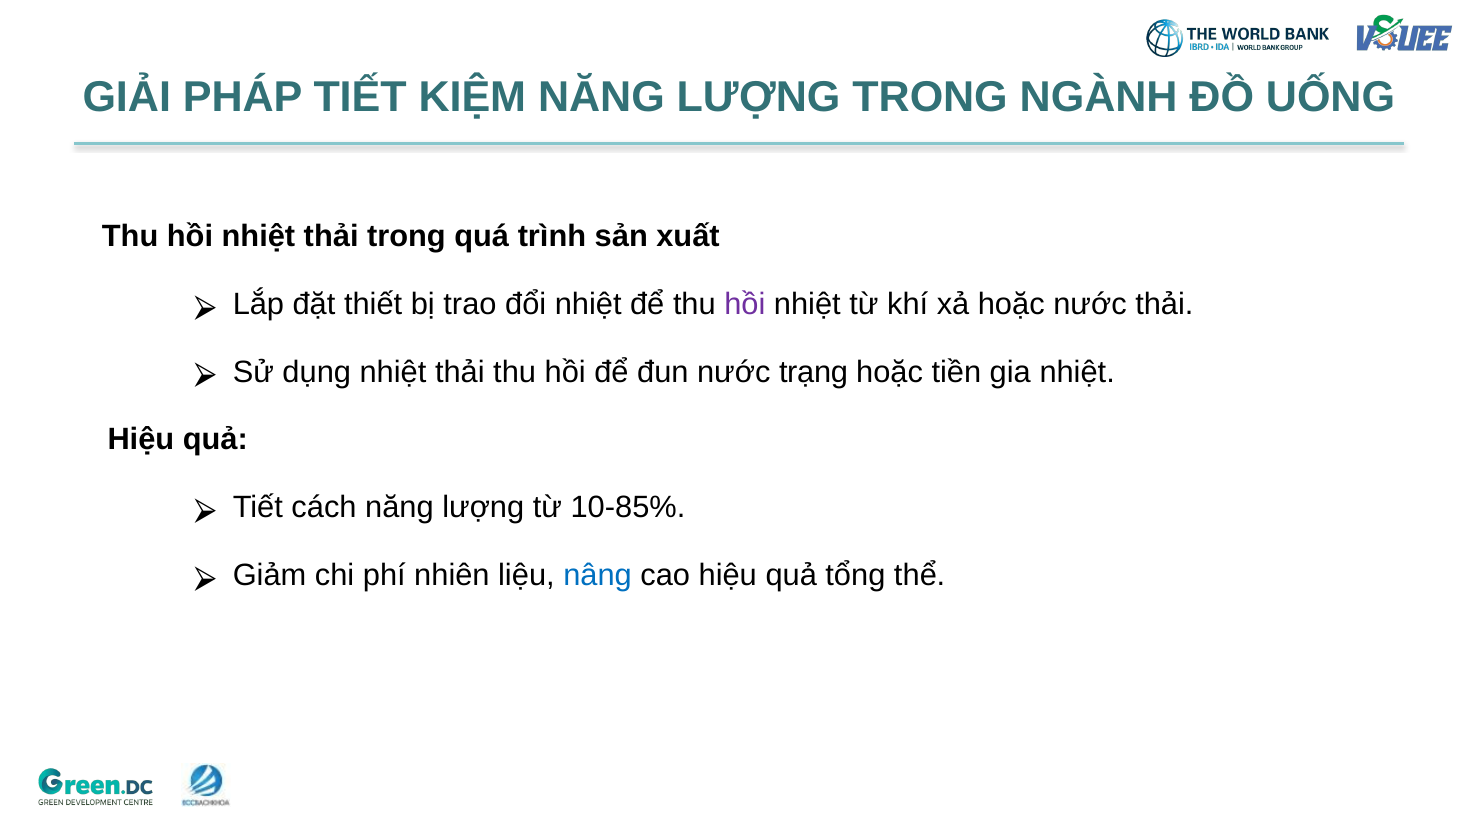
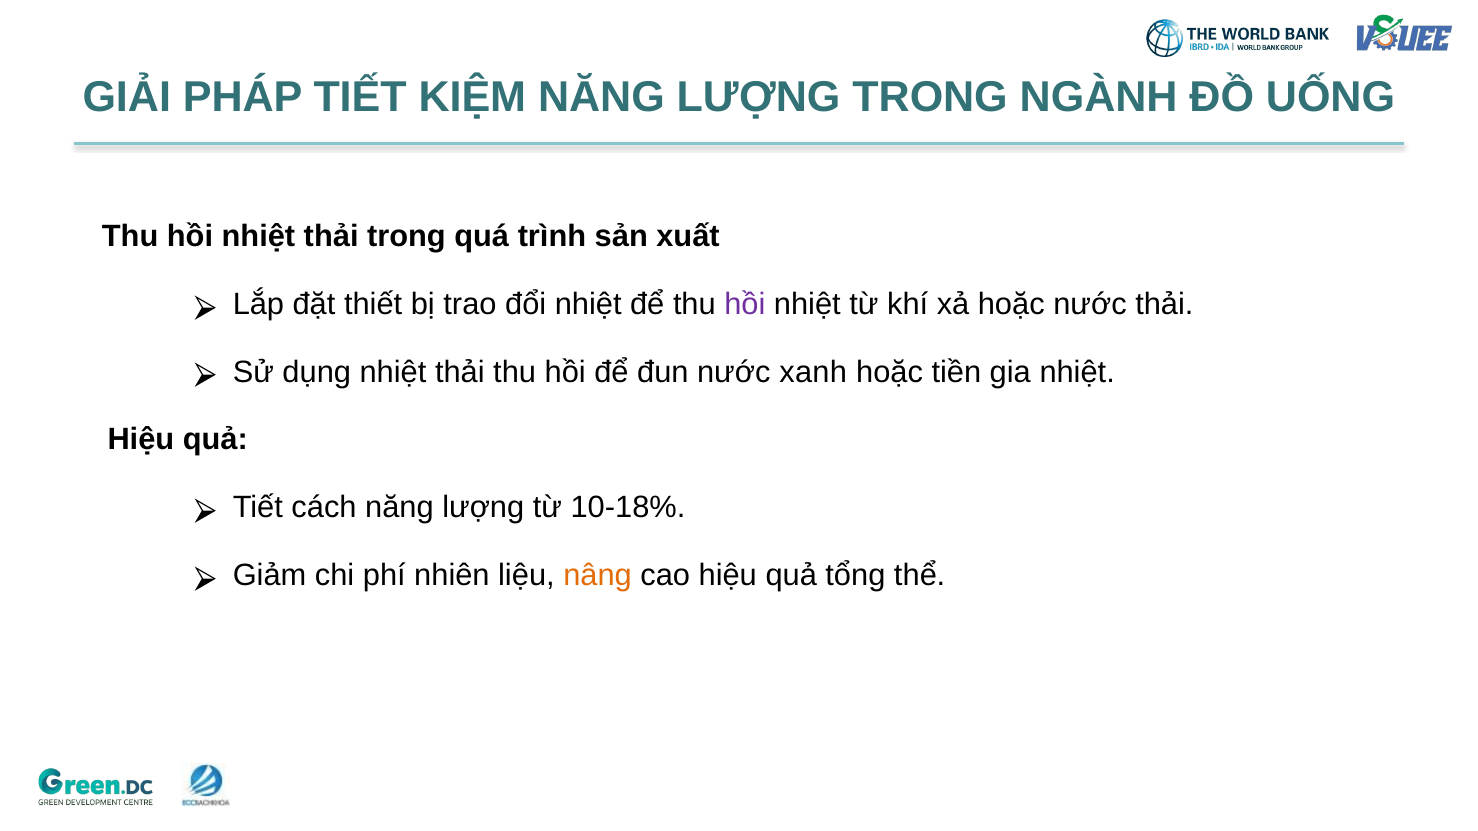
trạng: trạng -> xanh (813, 372)
10-85%: 10-85% -> 10-18% (628, 508)
nâng colour: blue -> orange (598, 576)
